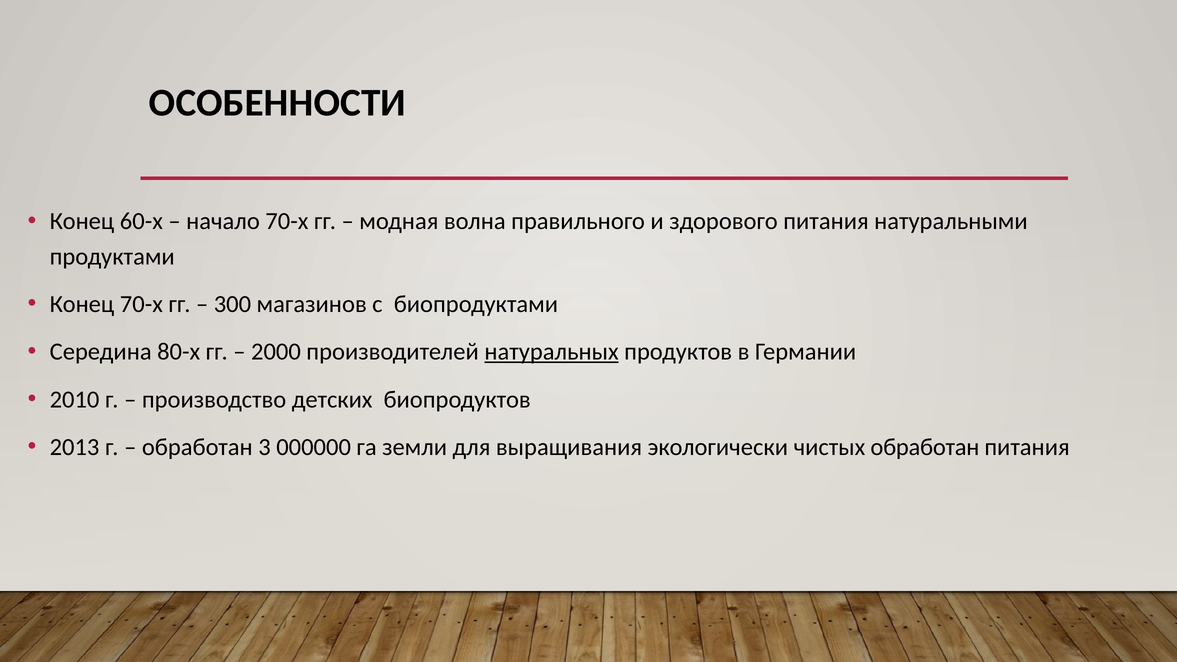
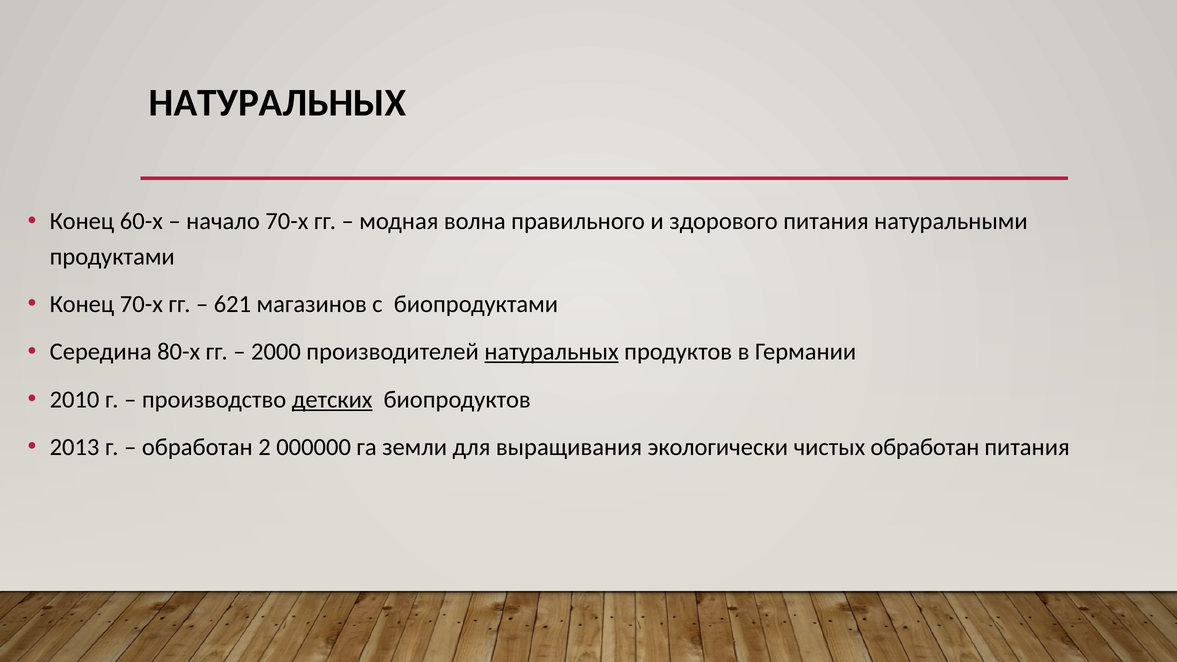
ОСОБЕННОСТИ: ОСОБЕННОСТИ -> НАТУРАЛЬНЫХ (278, 103)
300: 300 -> 621 (232, 304)
детских underline: none -> present (332, 400)
3: 3 -> 2 (265, 447)
